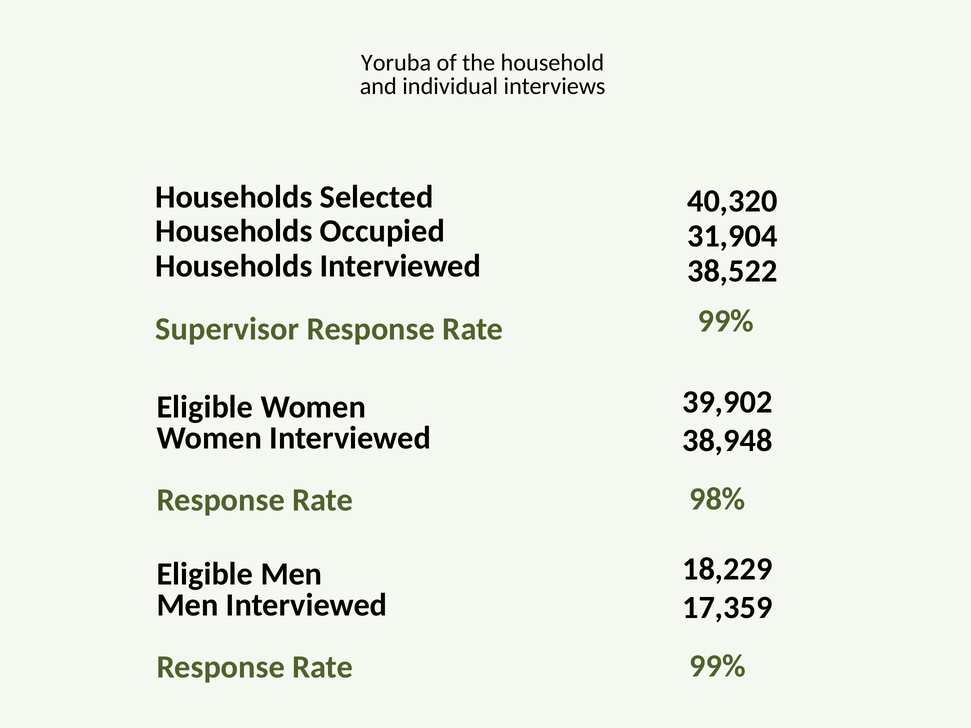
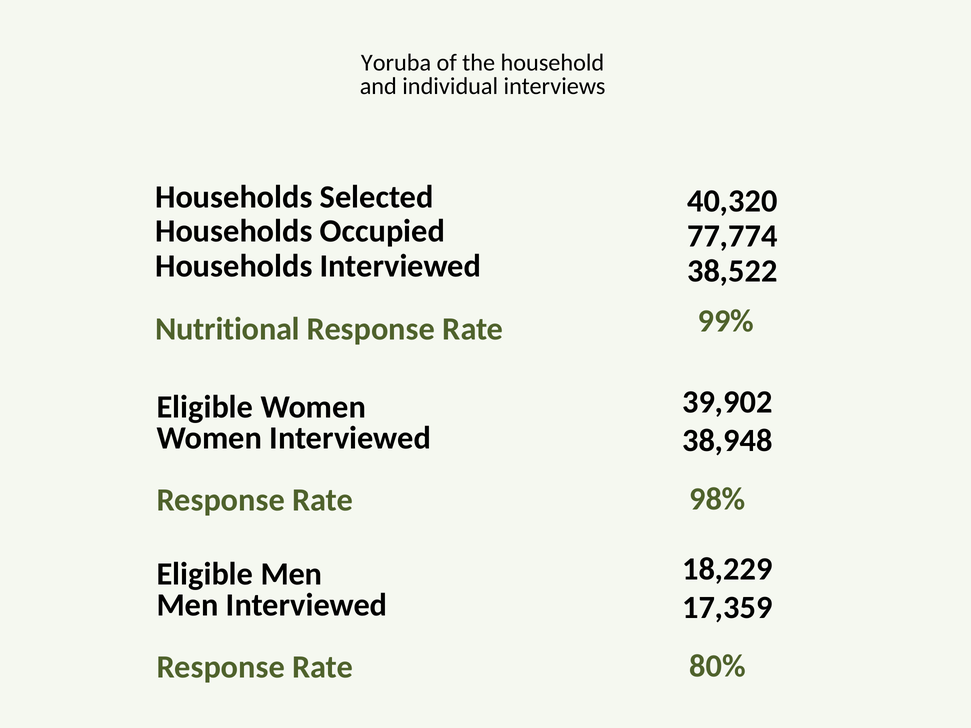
31,904: 31,904 -> 77,774 (732, 236)
Supervisor: Supervisor -> Nutritional (228, 329)
99%: 99% -> 80% (717, 666)
